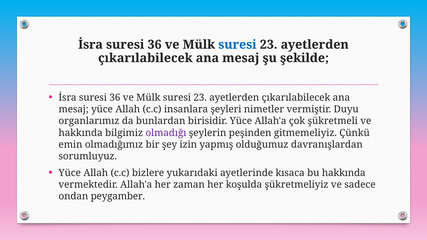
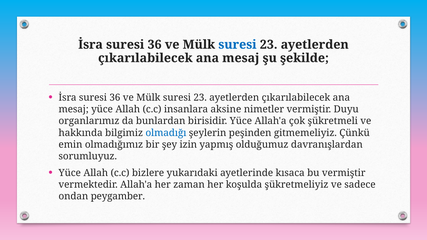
şeyleri: şeyleri -> aksine (226, 109)
olmadığı colour: purple -> blue (166, 133)
bu hakkında: hakkında -> vermiştir (344, 173)
